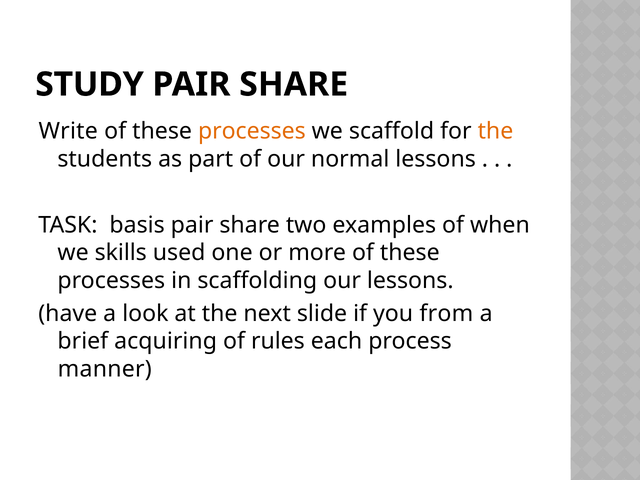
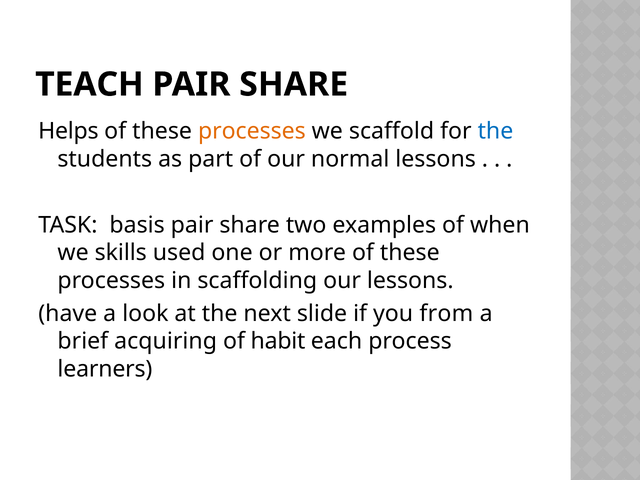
STUDY: STUDY -> TEACH (89, 84)
Write: Write -> Helps (68, 131)
the colour: orange -> blue (495, 131)
rules: rules -> habit (278, 341)
manner: manner -> learners (105, 369)
